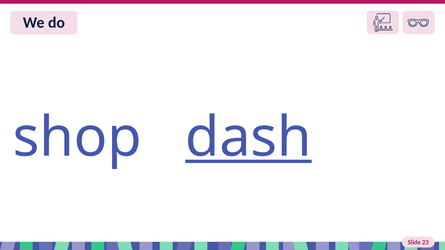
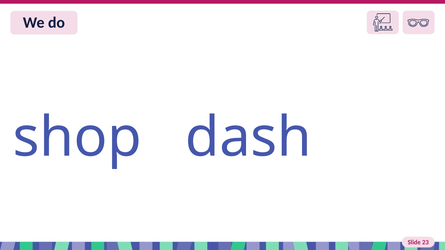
dash underline: present -> none (248, 138)
